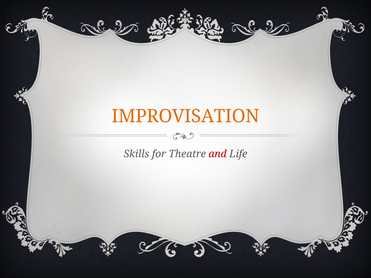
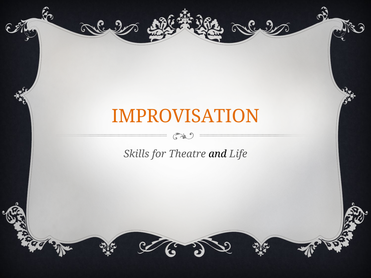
and colour: red -> black (218, 154)
